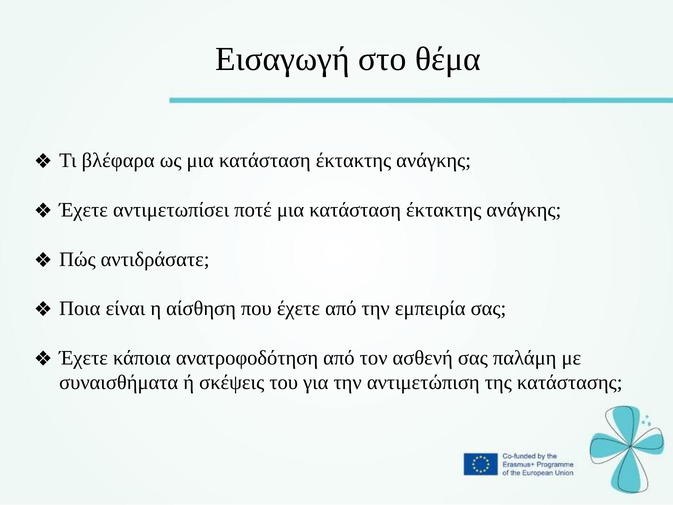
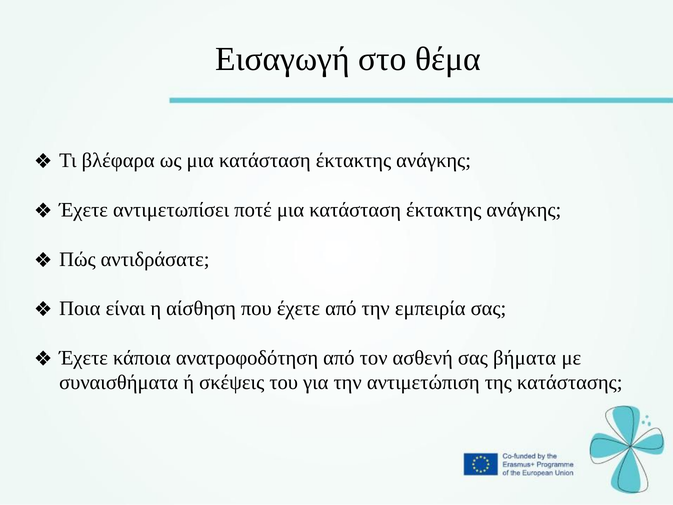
παλάμη: παλάμη -> βήματα (525, 358)
